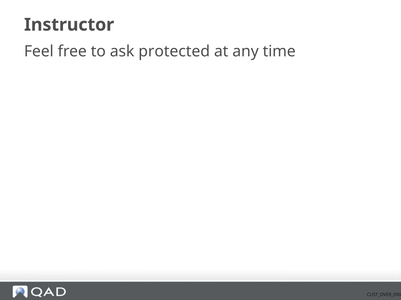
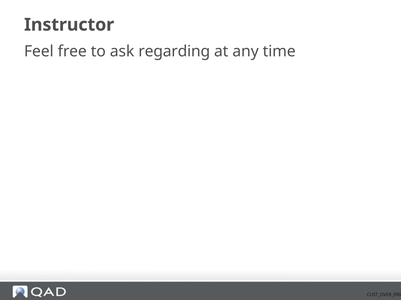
protected: protected -> regarding (174, 52)
